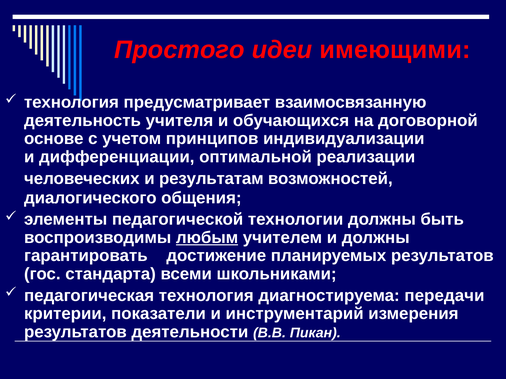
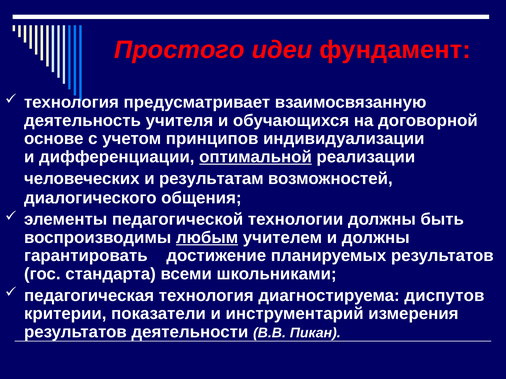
имеющими: имеющими -> фундамент (395, 50)
оптимальной underline: none -> present (255, 157)
передачи: передачи -> диспутов (444, 296)
